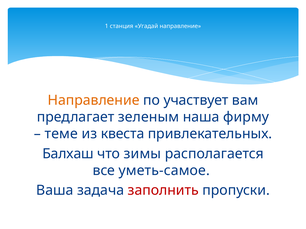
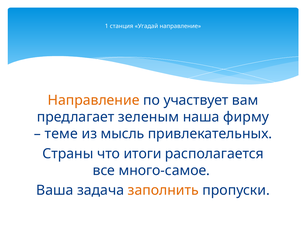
квеста: квеста -> мысль (123, 134)
Балхаш: Балхаш -> Страны (68, 154)
зимы: зимы -> итоги (143, 154)
уметь-самое: уметь-самое -> много-самое (164, 171)
заполнить colour: red -> orange (163, 191)
